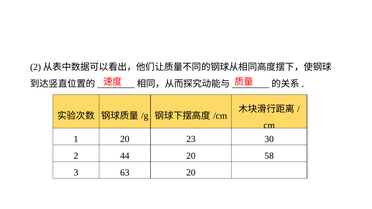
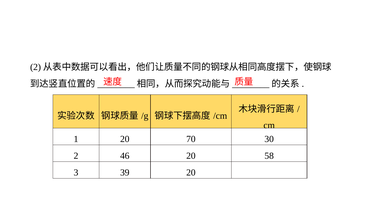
23: 23 -> 70 (191, 139)
44: 44 -> 46 (125, 156)
63: 63 -> 39 (125, 173)
